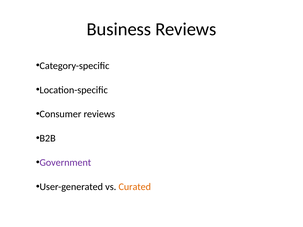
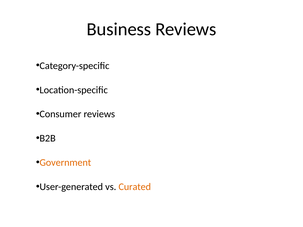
Government colour: purple -> orange (65, 163)
